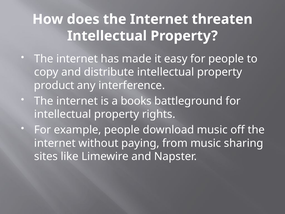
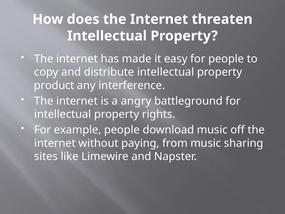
books: books -> angry (136, 101)
